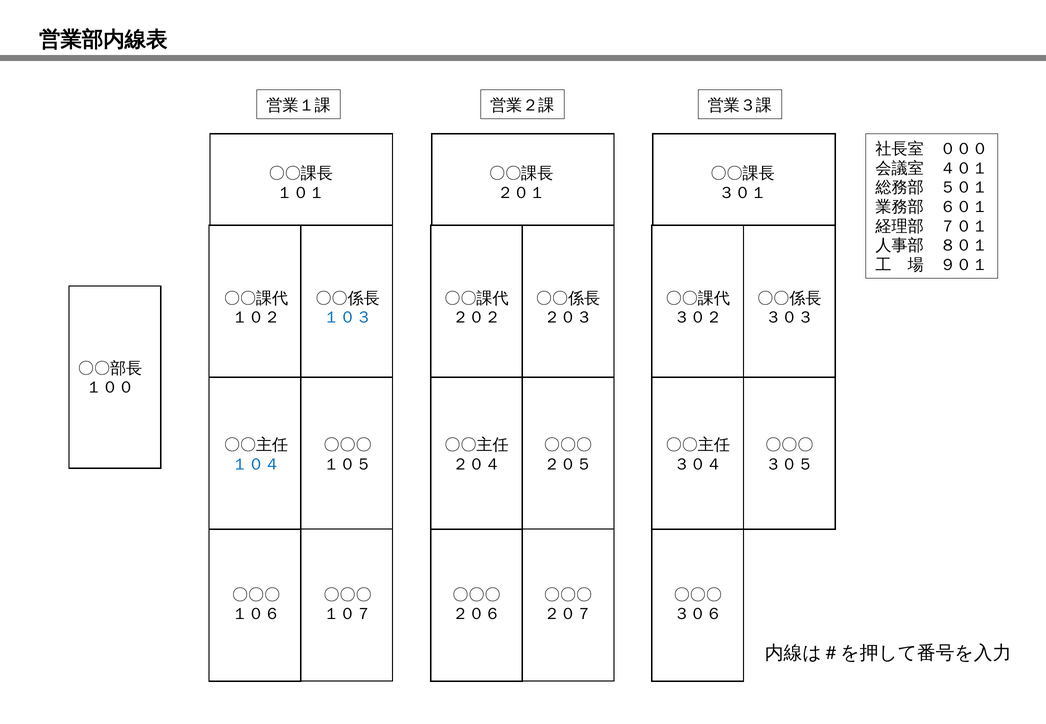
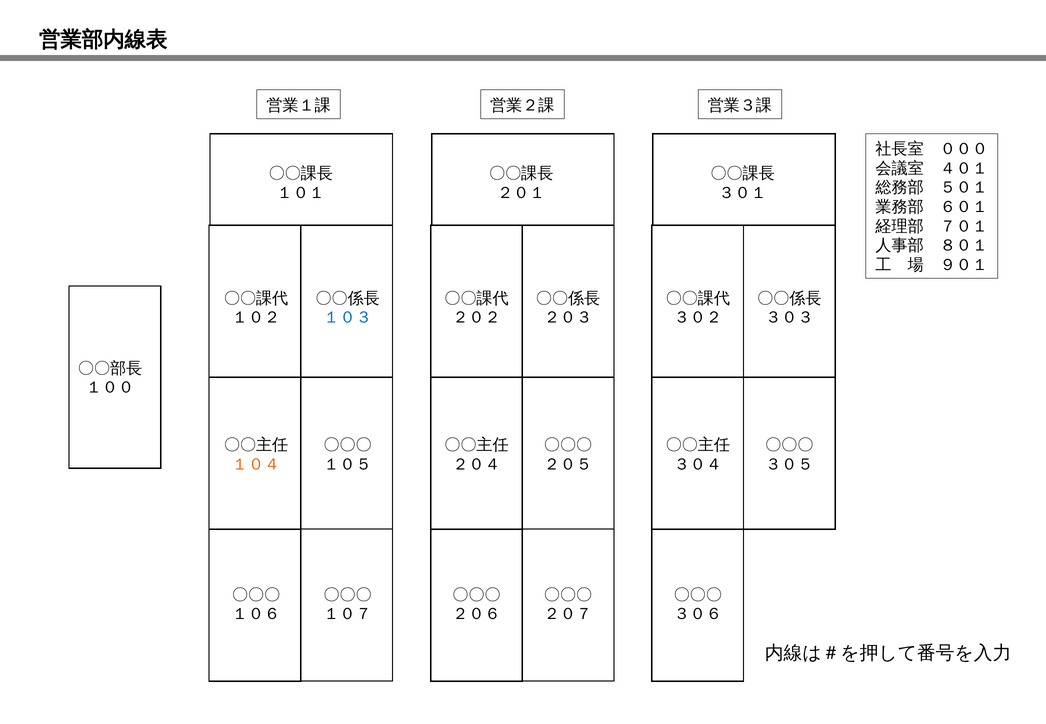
１０４ colour: blue -> orange (256, 464)
